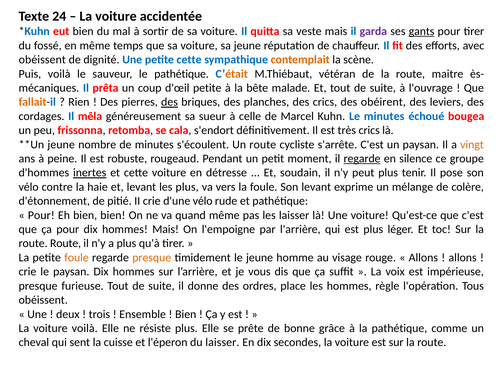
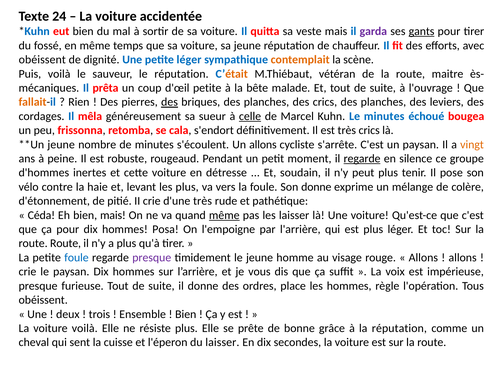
petite cette: cette -> léger (189, 60)
le pathétique: pathétique -> réputation (181, 74)
crics des obéirent: obéirent -> planches (383, 102)
celle underline: none -> present (250, 116)
Un route: route -> allons (263, 145)
inertes underline: present -> none (90, 173)
Son levant: levant -> donne (316, 187)
d'une vélo: vélo -> très (203, 201)
Pour: Pour -> Céda (41, 215)
bien bien: bien -> mais (113, 215)
même underline: none -> present (224, 215)
hommes Mais: Mais -> Posa (165, 229)
foule colour: orange -> blue (76, 258)
presque colour: orange -> purple (152, 258)
la pathétique: pathétique -> réputation (399, 328)
